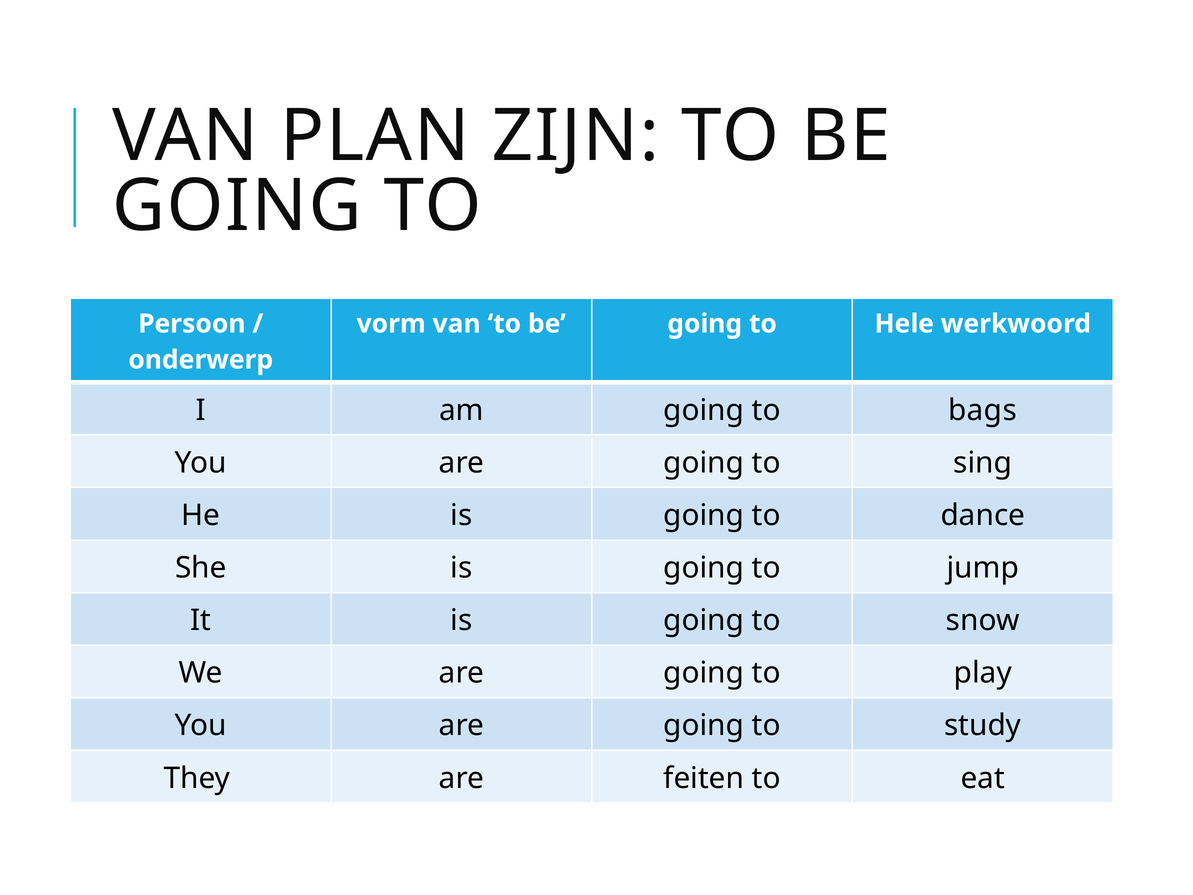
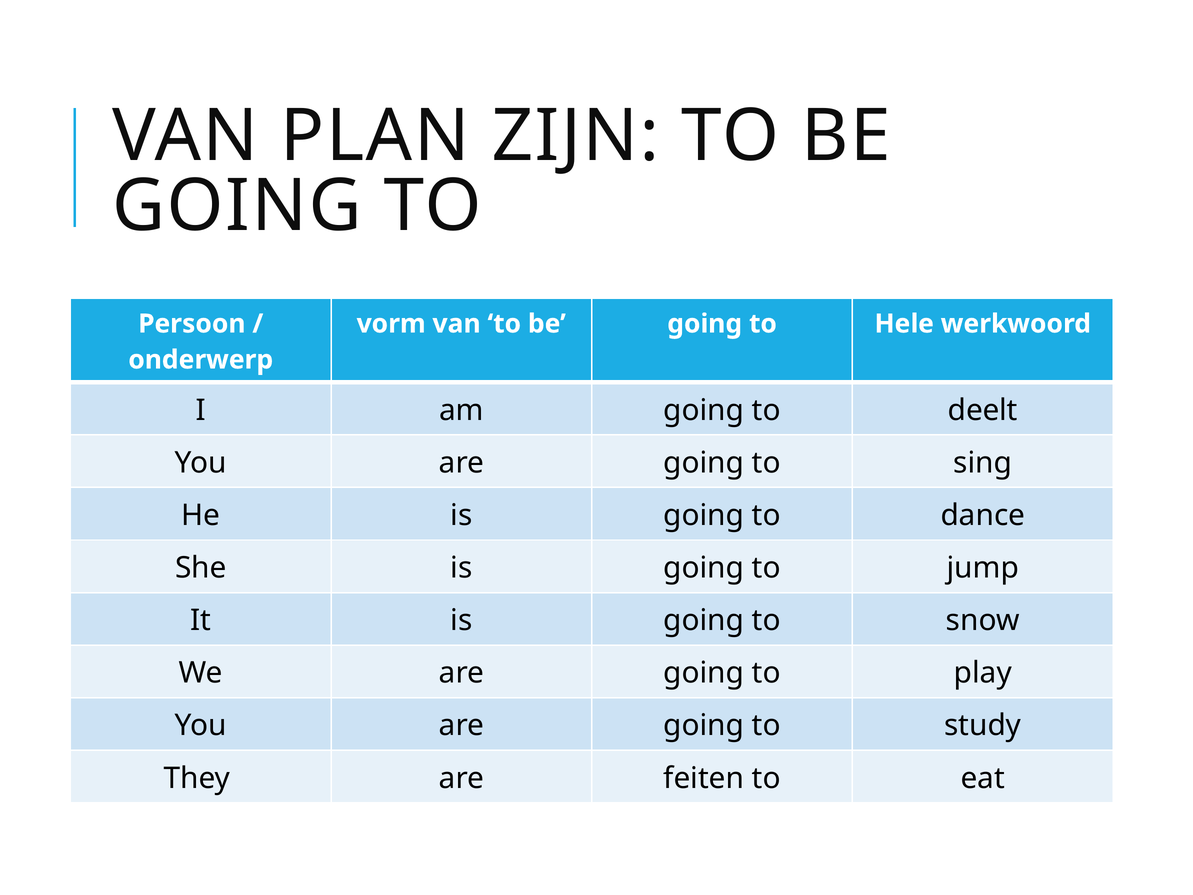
bags: bags -> deelt (983, 410)
